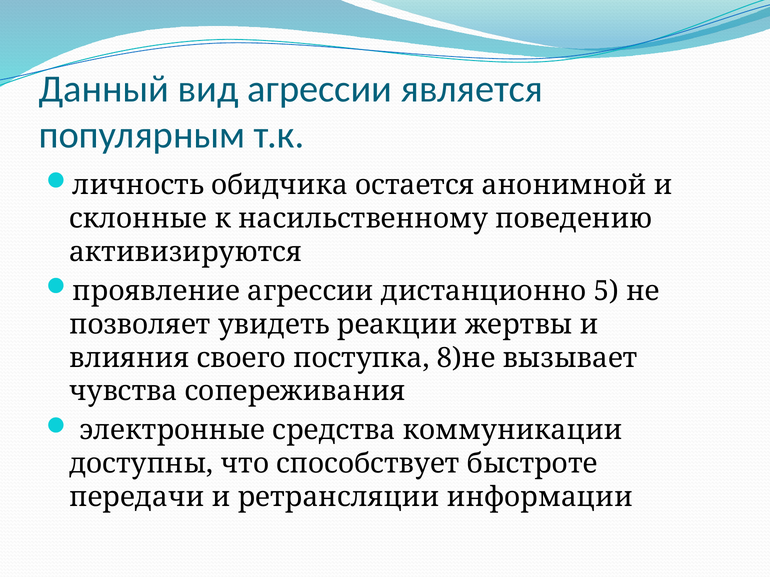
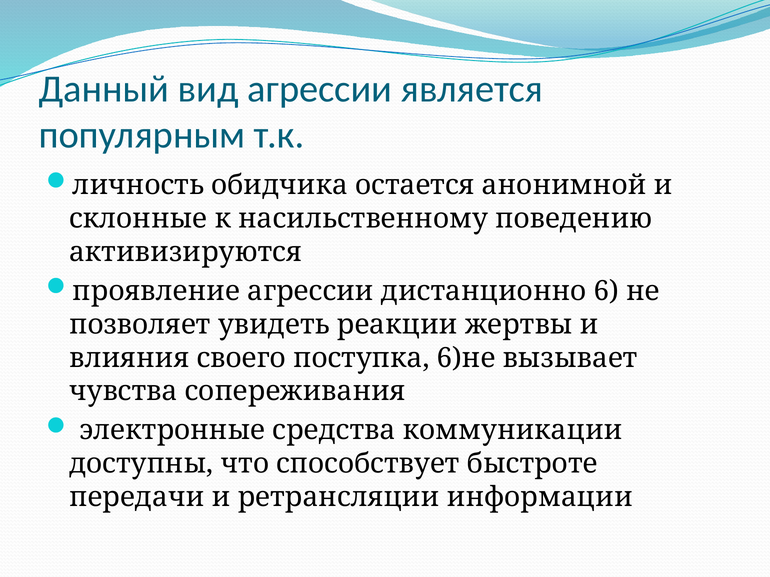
5: 5 -> 6 (606, 291)
8)не: 8)не -> 6)не (466, 358)
